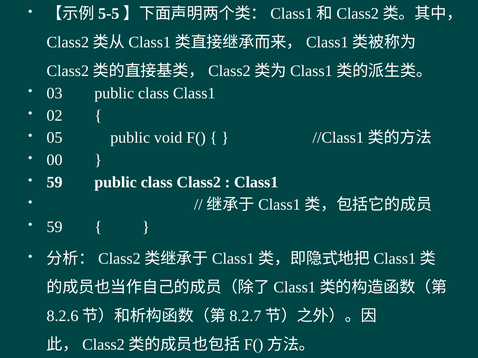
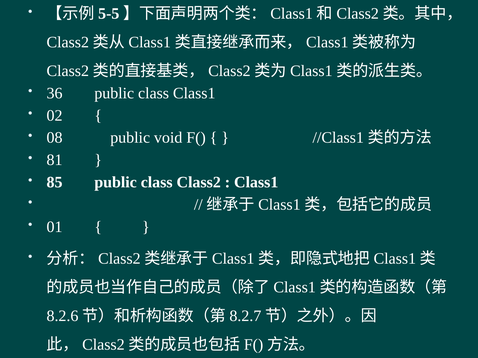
03: 03 -> 36 (55, 93)
05: 05 -> 08 (55, 138)
00: 00 -> 81 (55, 160)
59: 59 -> 85 (55, 182)
59: 59 -> 01 (55, 227)
